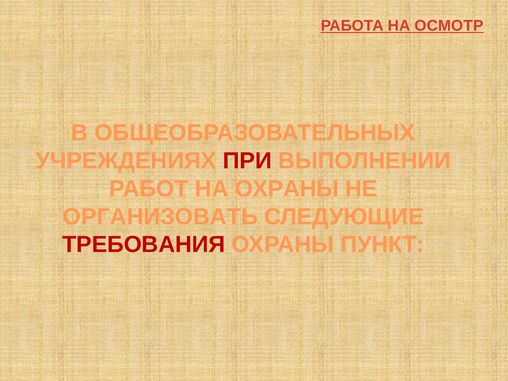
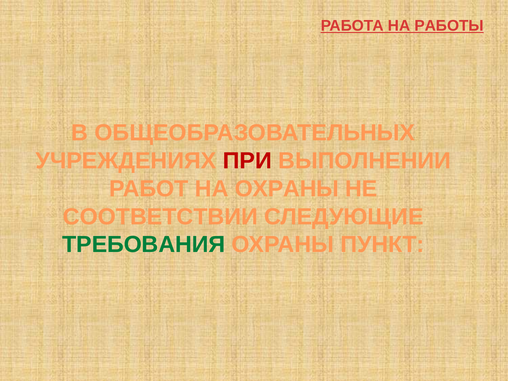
ОСМОТР: ОСМОТР -> РАБОТЫ (449, 26)
ОРГАНИЗОВАТЬ: ОРГАНИЗОВАТЬ -> СООТВЕТСТВИИ (160, 217)
ТРЕБОВАНИЯ colour: red -> green (144, 245)
